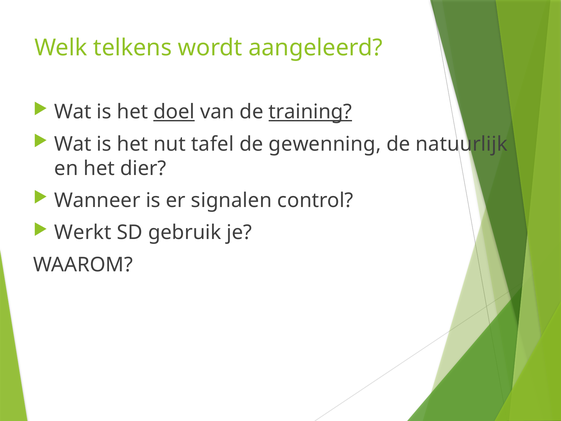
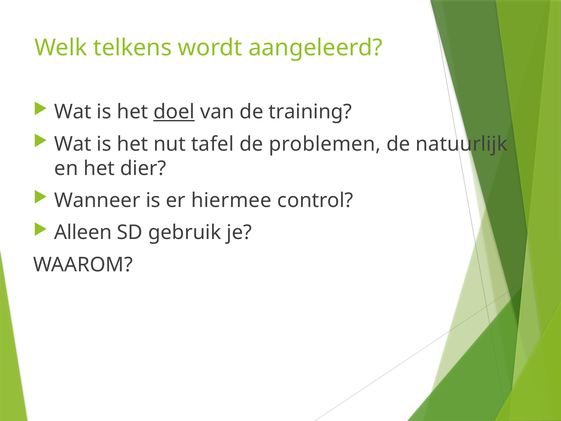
training underline: present -> none (310, 112)
gewenning: gewenning -> problemen (325, 144)
signalen: signalen -> hiermee (231, 200)
Werkt: Werkt -> Alleen (83, 232)
